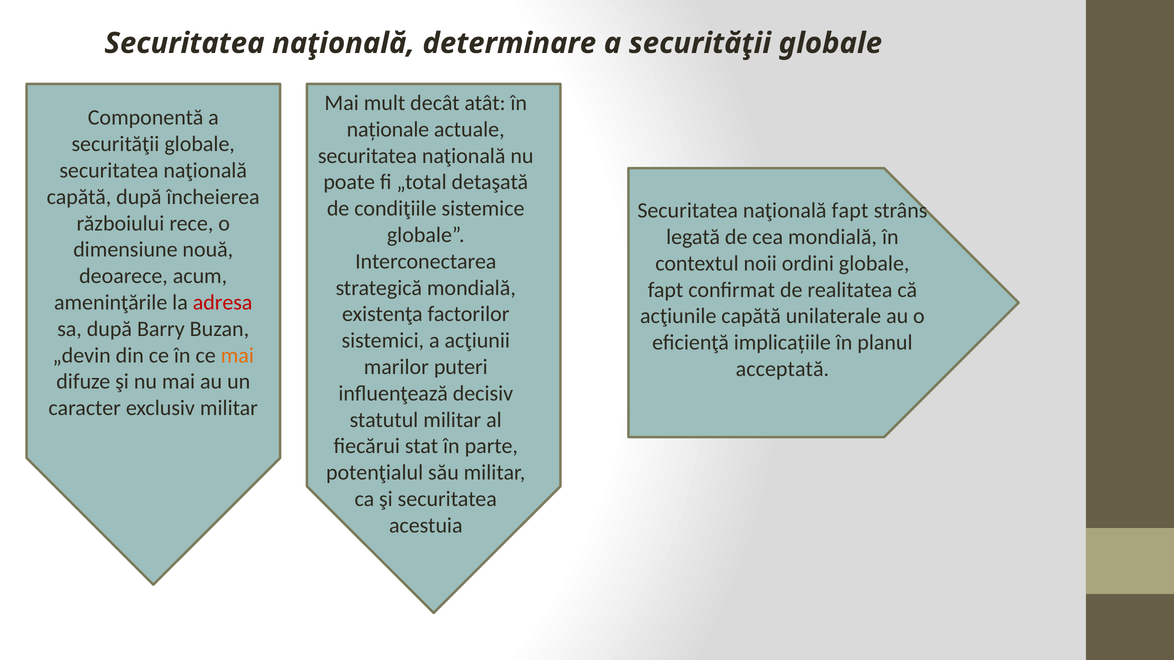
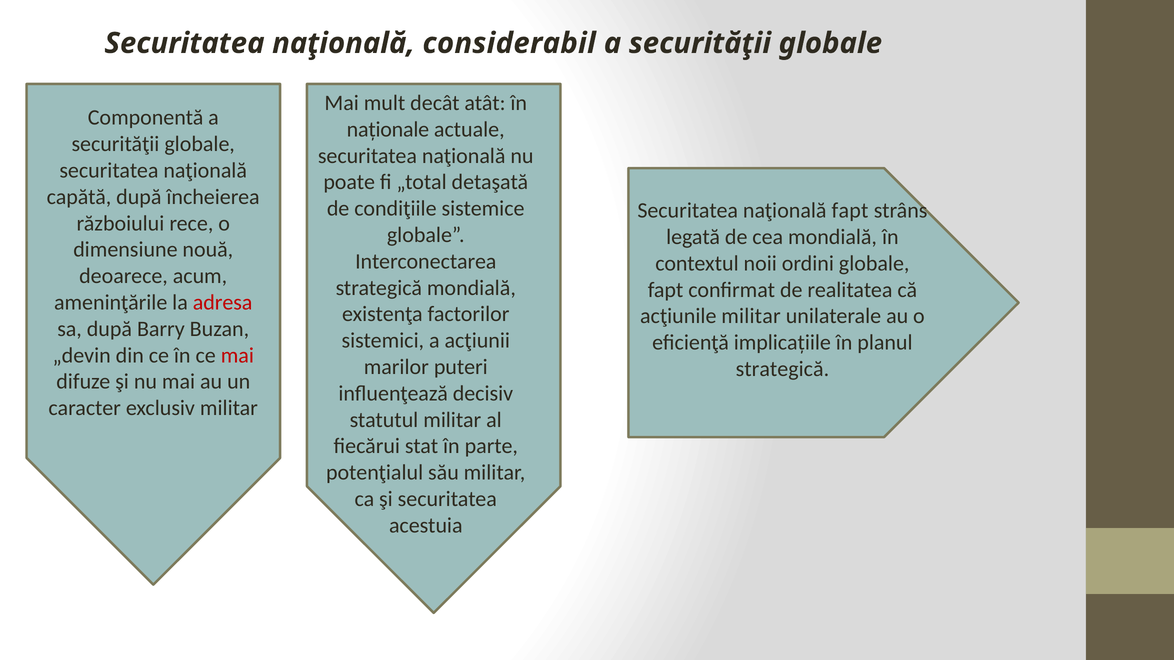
determinare: determinare -> considerabil (509, 43)
acţiunile capătă: capătă -> militar (751, 316)
mai colour: orange -> red (237, 356)
acceptată: acceptată -> strategică (782, 369)
